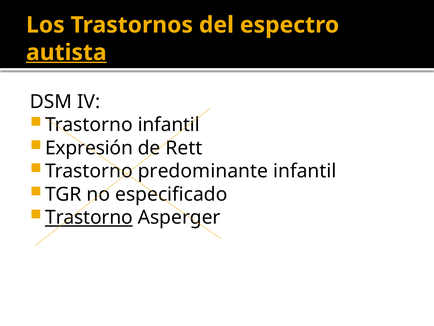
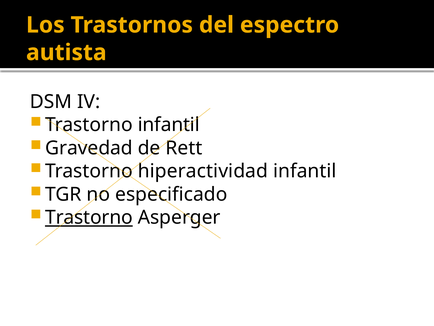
autista underline: present -> none (66, 52)
Expresión: Expresión -> Gravedad (89, 148)
predominante: predominante -> hiperactividad (203, 171)
